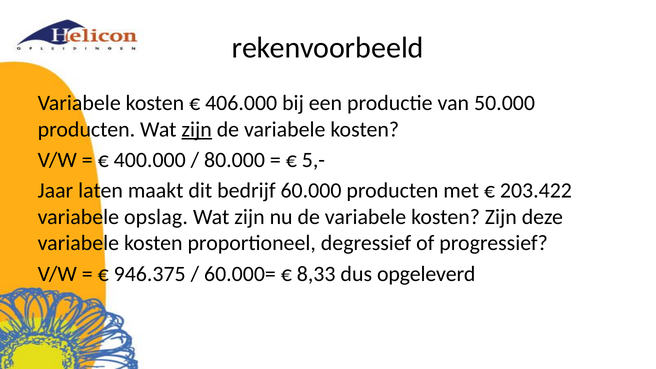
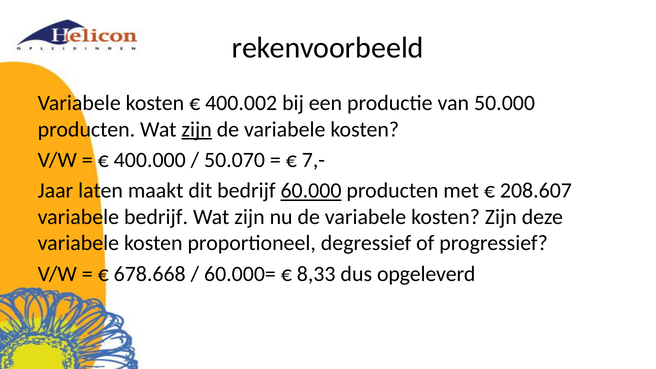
406.000: 406.000 -> 400.002 (241, 103)
80.000: 80.000 -> 50.070 (235, 160)
5,-: 5,- -> 7,- (313, 160)
60.000 underline: none -> present (311, 191)
203.422: 203.422 -> 208.607 (536, 191)
variabele opslag: opslag -> bedrijf (156, 217)
946.375: 946.375 -> 678.668 (150, 274)
